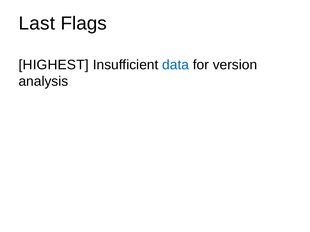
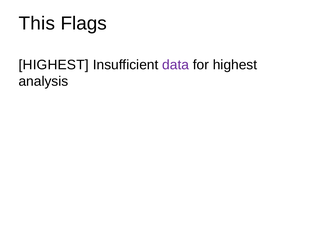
Last: Last -> This (37, 24)
data colour: blue -> purple (176, 65)
for version: version -> highest (235, 65)
